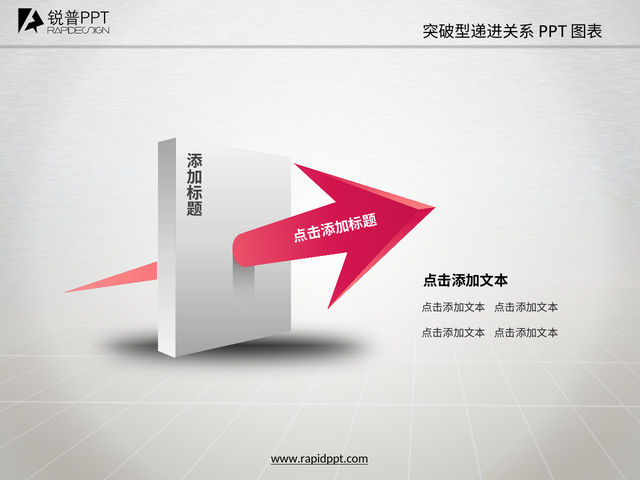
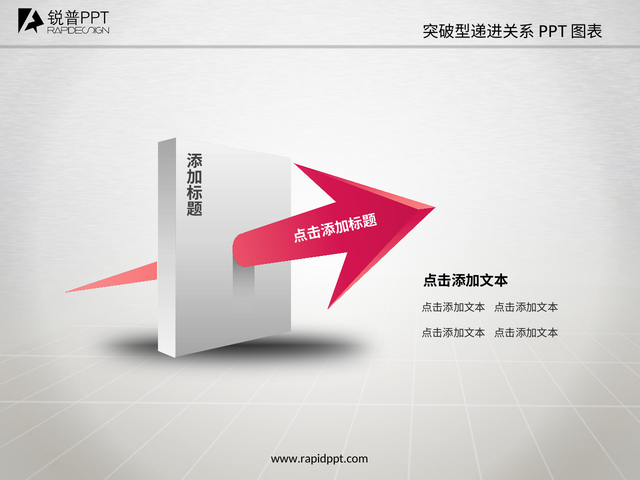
www.rapidppt.com underline: present -> none (320, 459)
